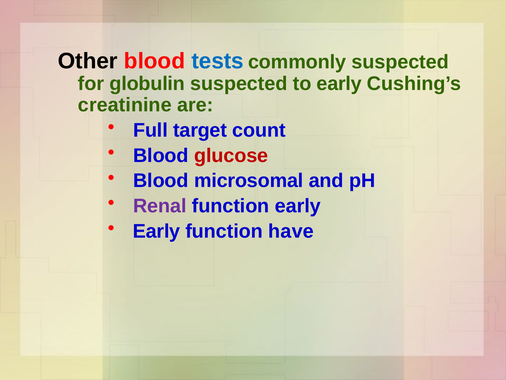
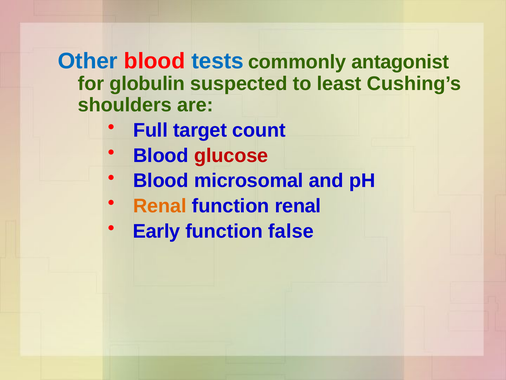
Other colour: black -> blue (88, 61)
commonly suspected: suspected -> antagonist (400, 62)
to early: early -> least (339, 84)
creatinine: creatinine -> shoulders (125, 105)
Renal colour: purple -> orange (160, 206)
function early: early -> renal (298, 206)
have: have -> false (291, 231)
